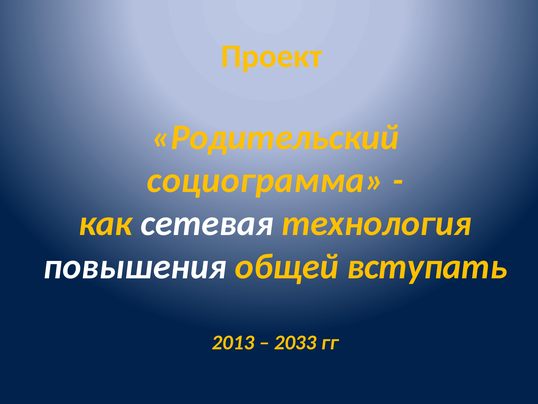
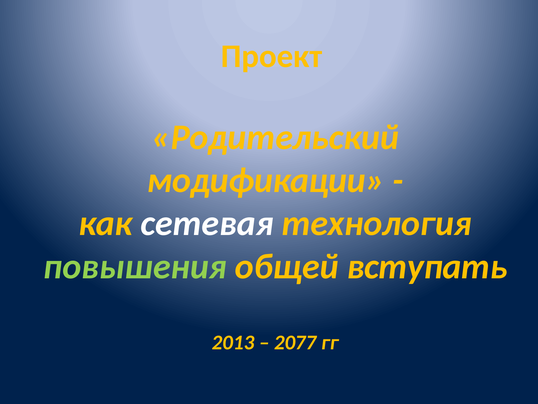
социограмма: социограмма -> модификации (266, 180)
повышения colour: white -> light green (135, 266)
2033: 2033 -> 2077 (295, 342)
